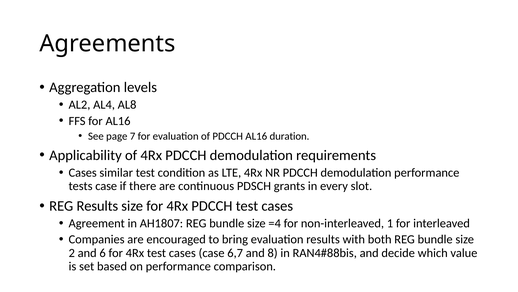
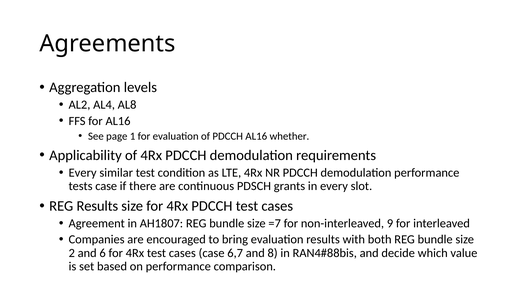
7: 7 -> 1 (133, 136)
duration: duration -> whether (289, 136)
Cases: Cases -> Every (83, 172)
=4: =4 -> =7 (275, 223)
1: 1 -> 9 (390, 223)
